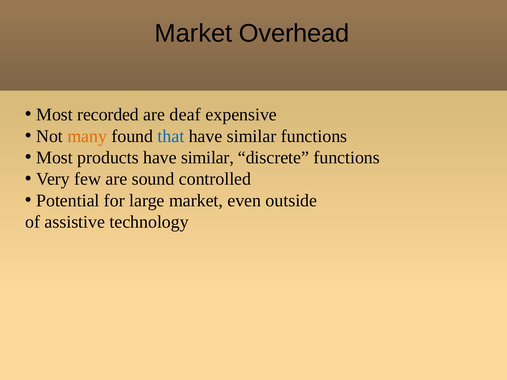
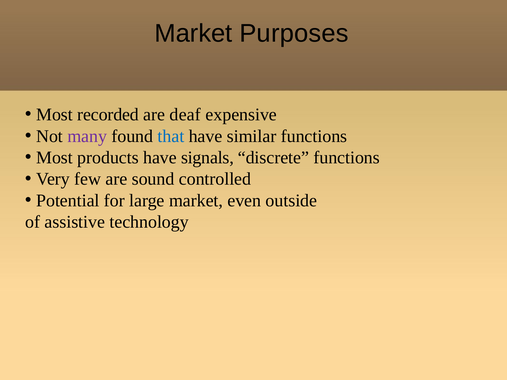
Overhead: Overhead -> Purposes (294, 33)
many colour: orange -> purple (87, 136)
products have similar: similar -> signals (207, 158)
